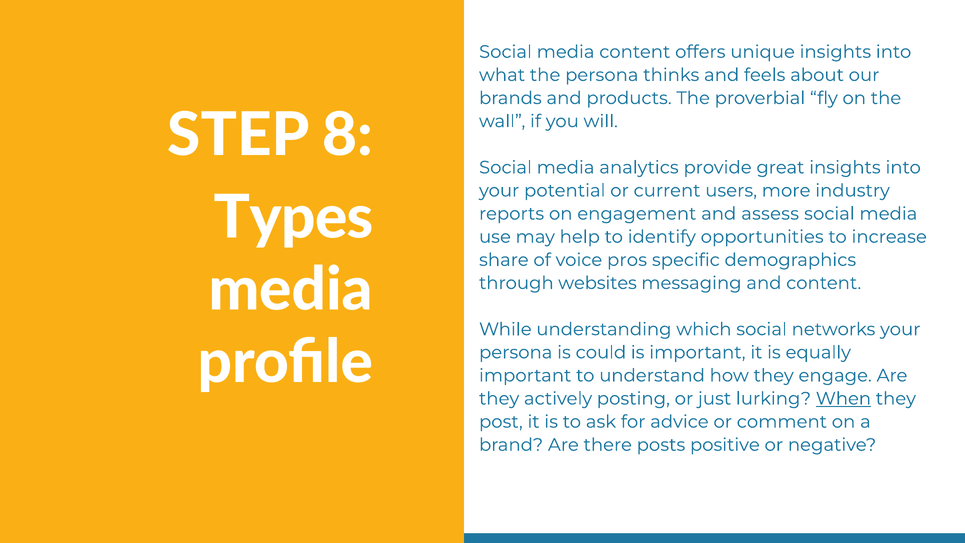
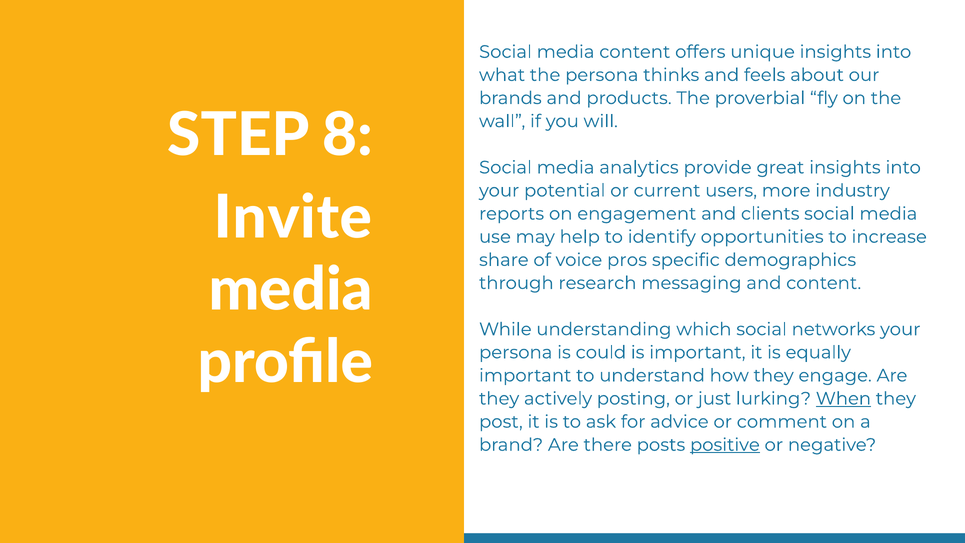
Types: Types -> Invite (293, 218)
assess: assess -> clients (770, 214)
websites: websites -> research (597, 283)
positive underline: none -> present (725, 445)
